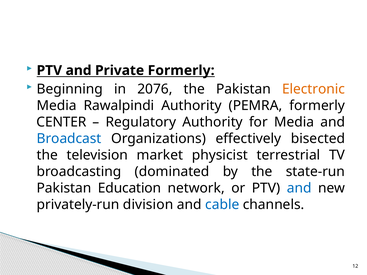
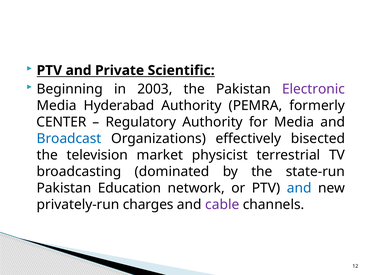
Private Formerly: Formerly -> Scientific (181, 70)
2076: 2076 -> 2003 (155, 89)
Electronic colour: orange -> purple (314, 89)
Rawalpindi: Rawalpindi -> Hyderabad (119, 106)
division: division -> charges (148, 205)
cable colour: blue -> purple (222, 205)
